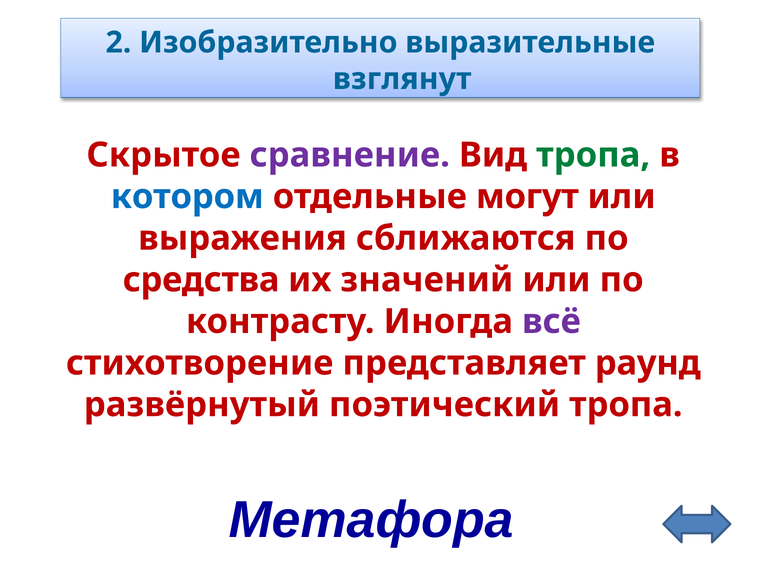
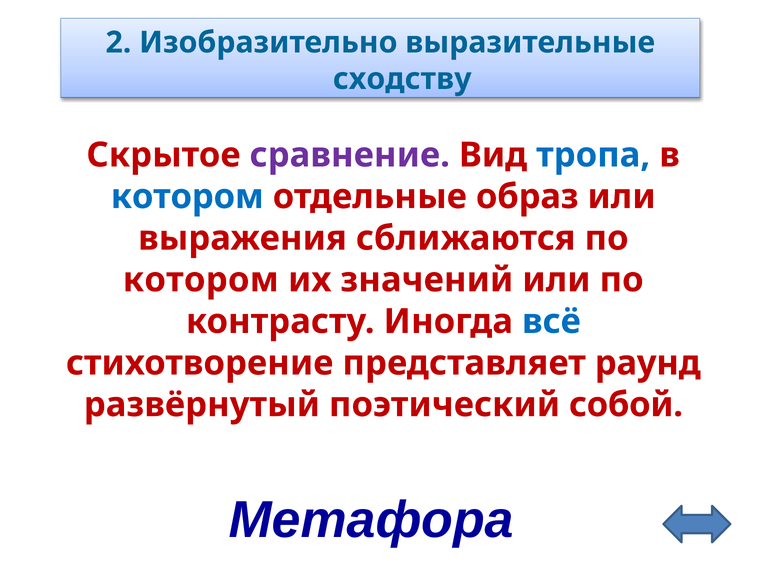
взглянут: взглянут -> сходству (402, 79)
тропа colour: green -> blue (593, 155)
могут: могут -> образ (527, 196)
средства: средства -> котором (201, 280)
всё colour: purple -> blue (551, 321)
поэтический тропа: тропа -> собой (626, 404)
